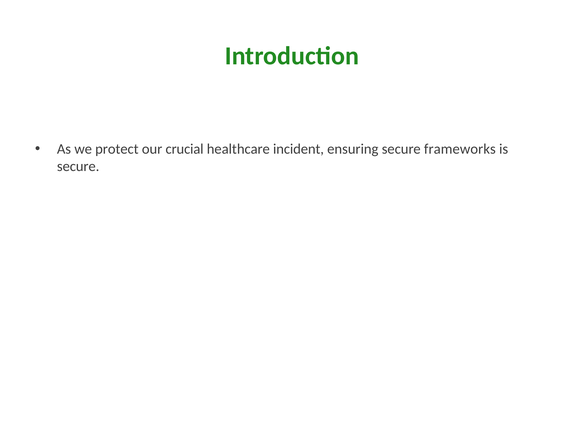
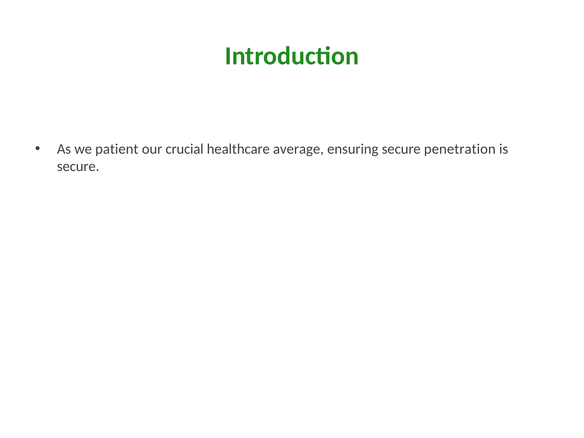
protect: protect -> patient (117, 149)
incident: incident -> average (298, 149)
frameworks: frameworks -> penetration (460, 149)
